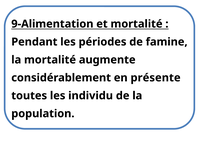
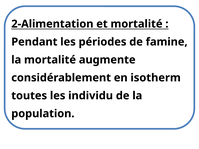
9-Alimentation: 9-Alimentation -> 2-Alimentation (52, 24)
présente: présente -> isotherm (156, 78)
